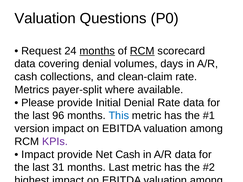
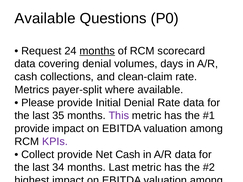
Valuation: Valuation -> Available (45, 18)
RCM underline: present -> none (142, 51)
96: 96 -> 35 (58, 116)
This colour: blue -> purple (119, 116)
version: version -> provide (32, 129)
Impact: Impact -> Collect (38, 155)
31: 31 -> 34 (58, 168)
